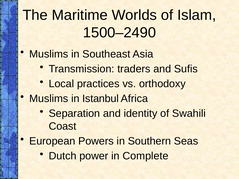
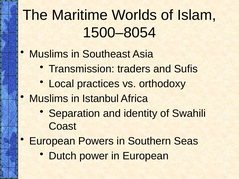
1500–2490: 1500–2490 -> 1500–8054 (119, 33)
in Complete: Complete -> European (146, 156)
